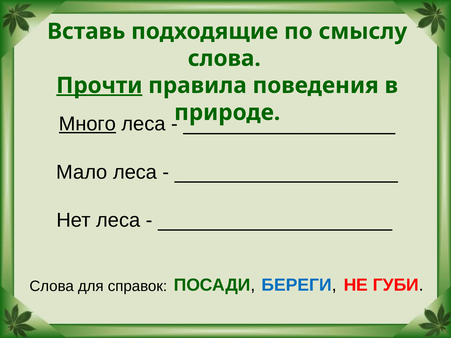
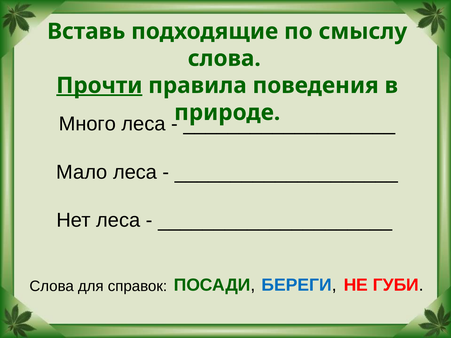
Много underline: present -> none (87, 124)
